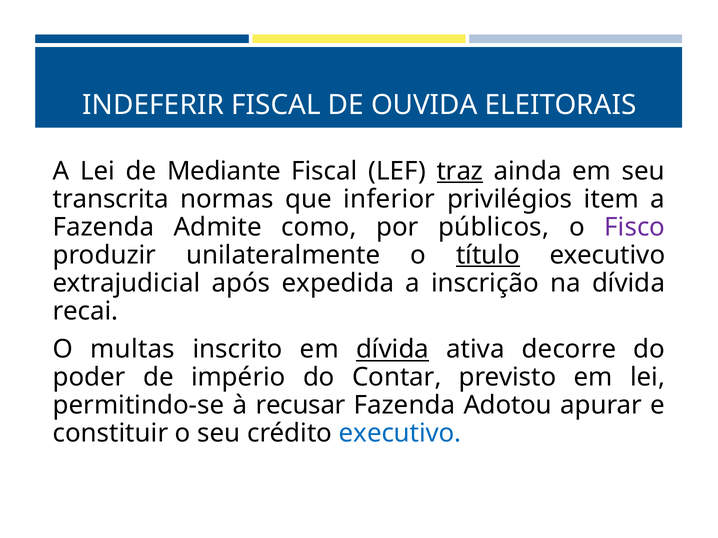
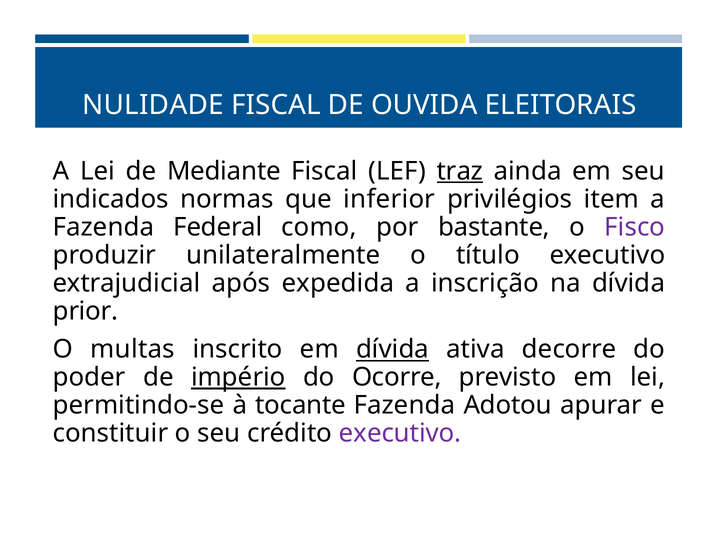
INDEFERIR: INDEFERIR -> NULIDADE (153, 105)
transcrita: transcrita -> indicados (111, 199)
Admite: Admite -> Federal (218, 227)
públicos: públicos -> bastante (494, 227)
título underline: present -> none (488, 255)
recai: recai -> prior (86, 311)
império underline: none -> present (238, 378)
Contar: Contar -> Ocorre (397, 378)
recusar: recusar -> tocante (301, 406)
executivo colour: blue -> purple (400, 434)
